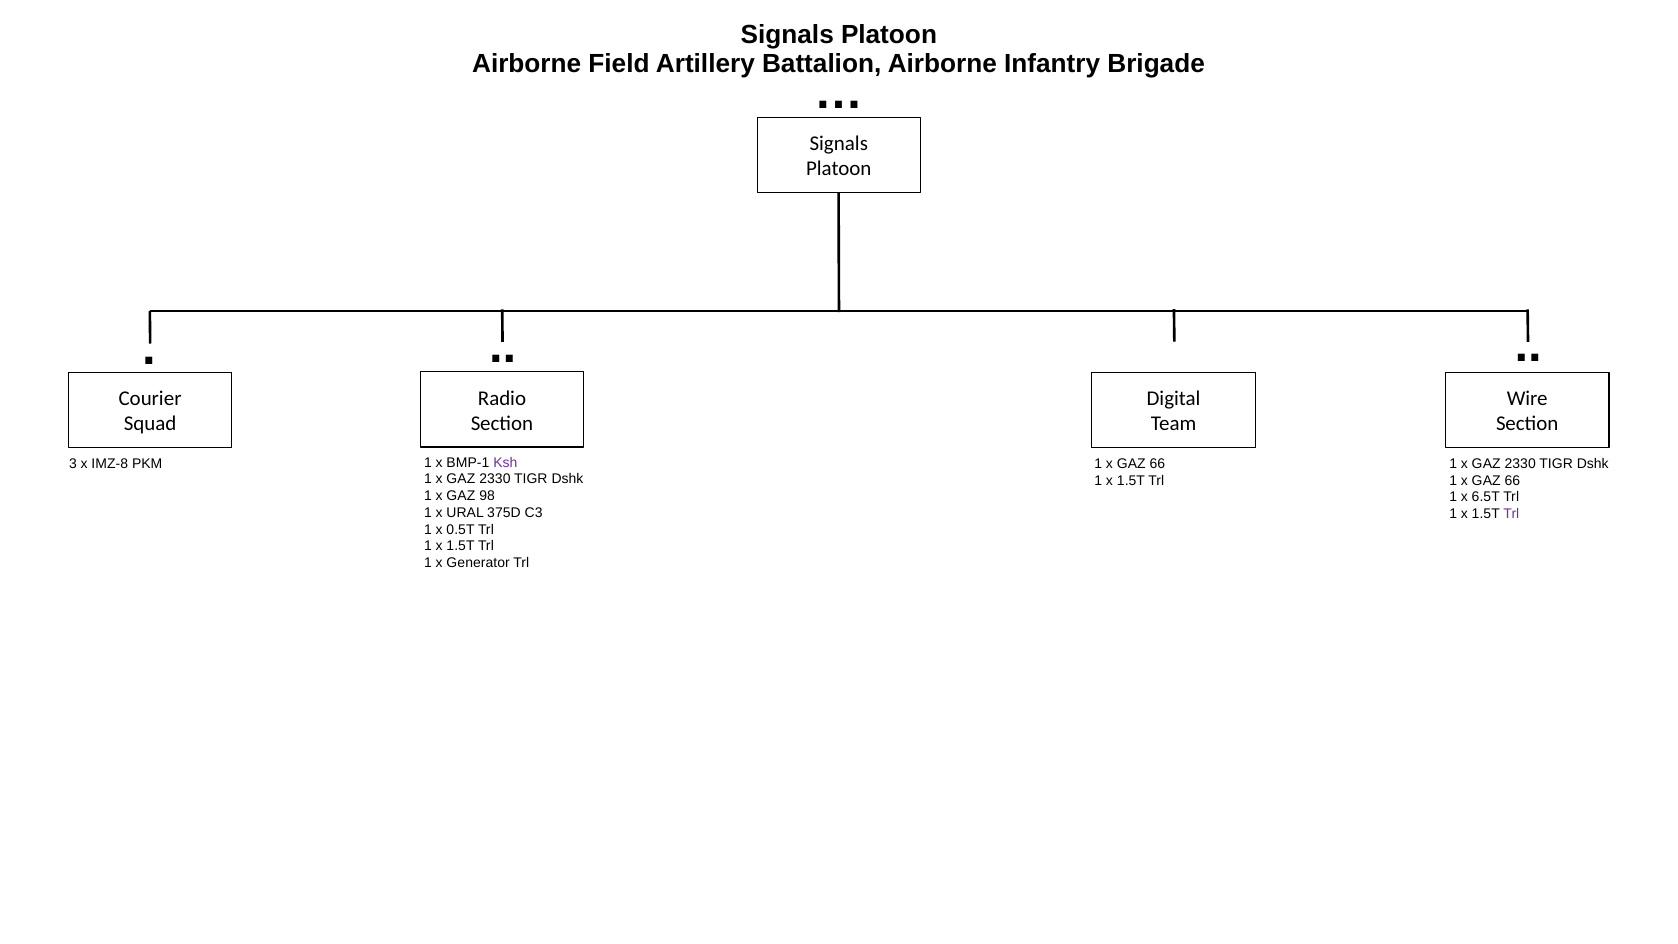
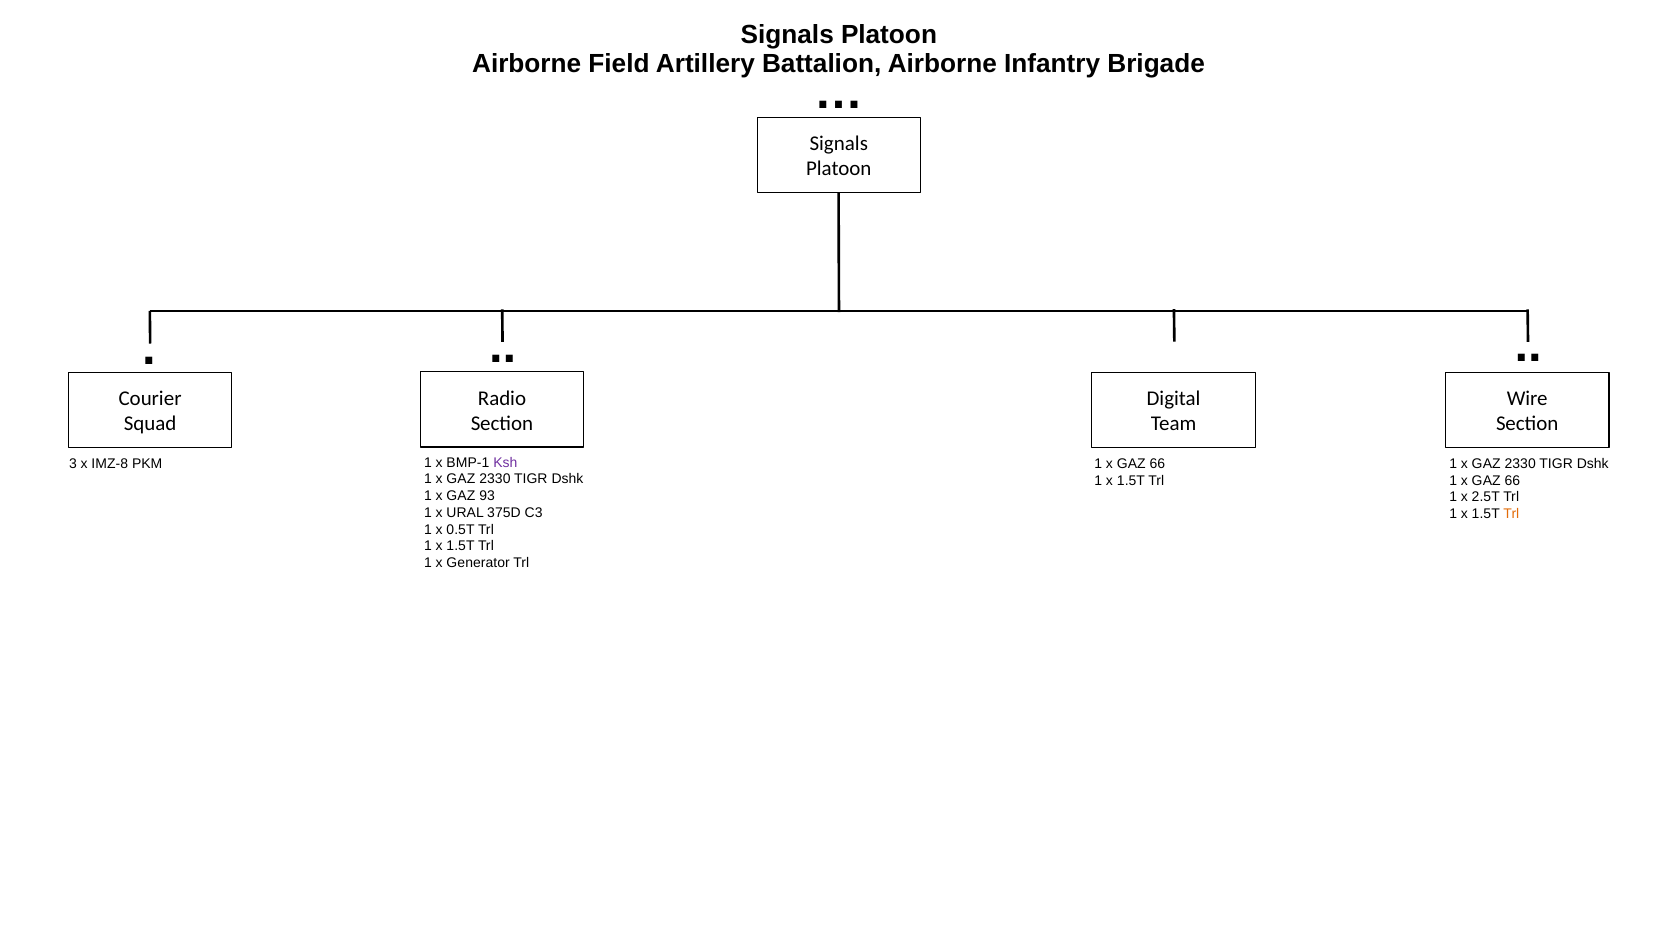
98: 98 -> 93 (487, 496)
6.5T: 6.5T -> 2.5T (1486, 497)
Trl colour: purple -> orange (1511, 514)
